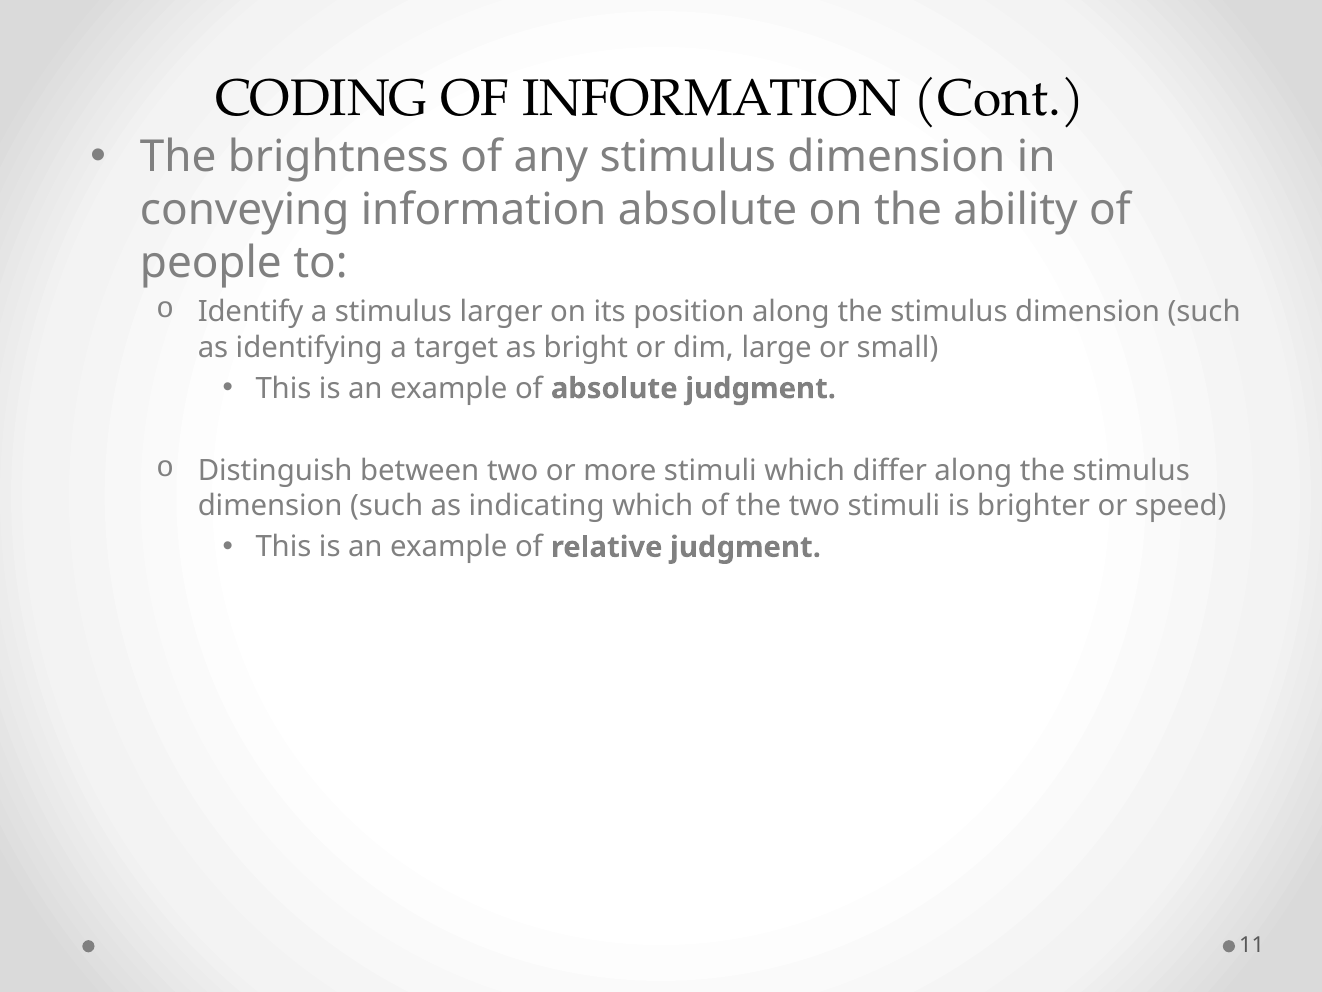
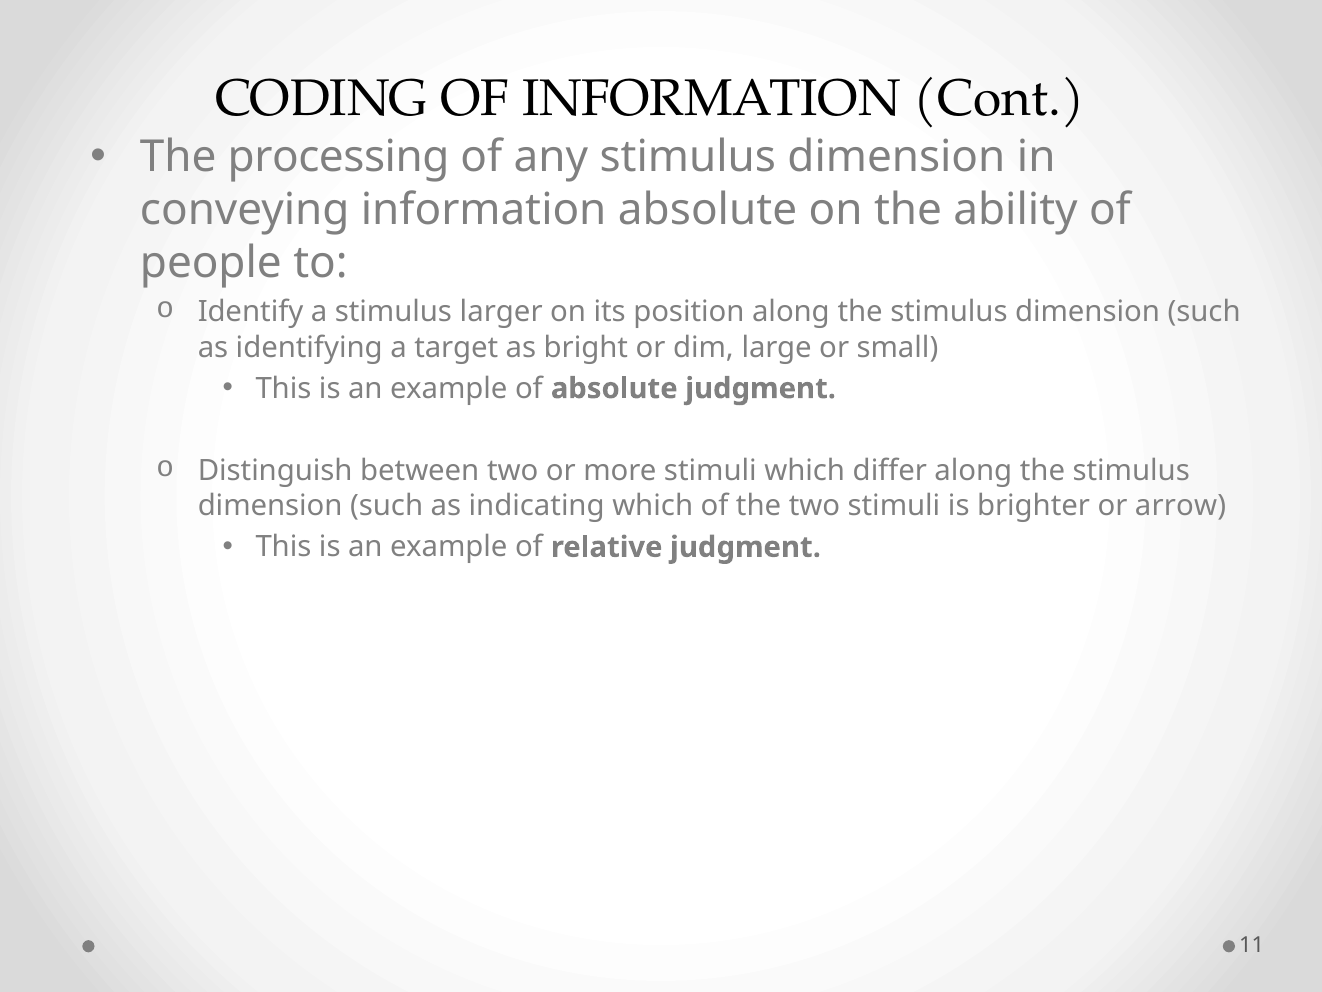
brightness: brightness -> processing (339, 157)
speed: speed -> arrow (1180, 506)
